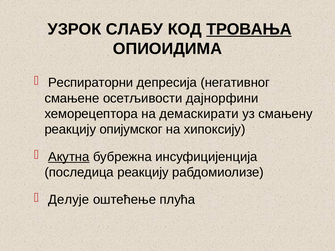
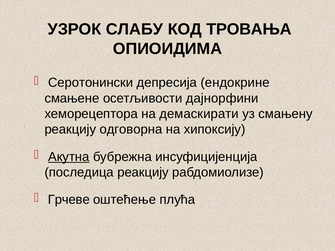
ТРОВАЊА underline: present -> none (249, 29)
Респираторни: Респираторни -> Серотонински (91, 83)
негативног: негативног -> ендокрине (235, 83)
опијумског: опијумског -> одговорна (131, 130)
Делује: Делује -> Грчеве (69, 200)
